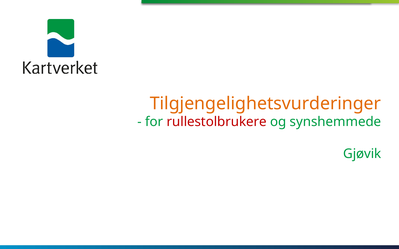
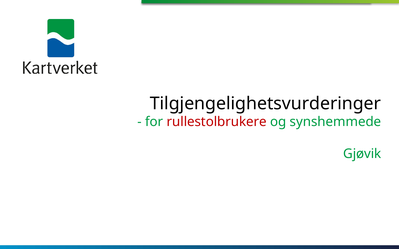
Tilgjengelighetsvurderinger colour: orange -> black (265, 104)
